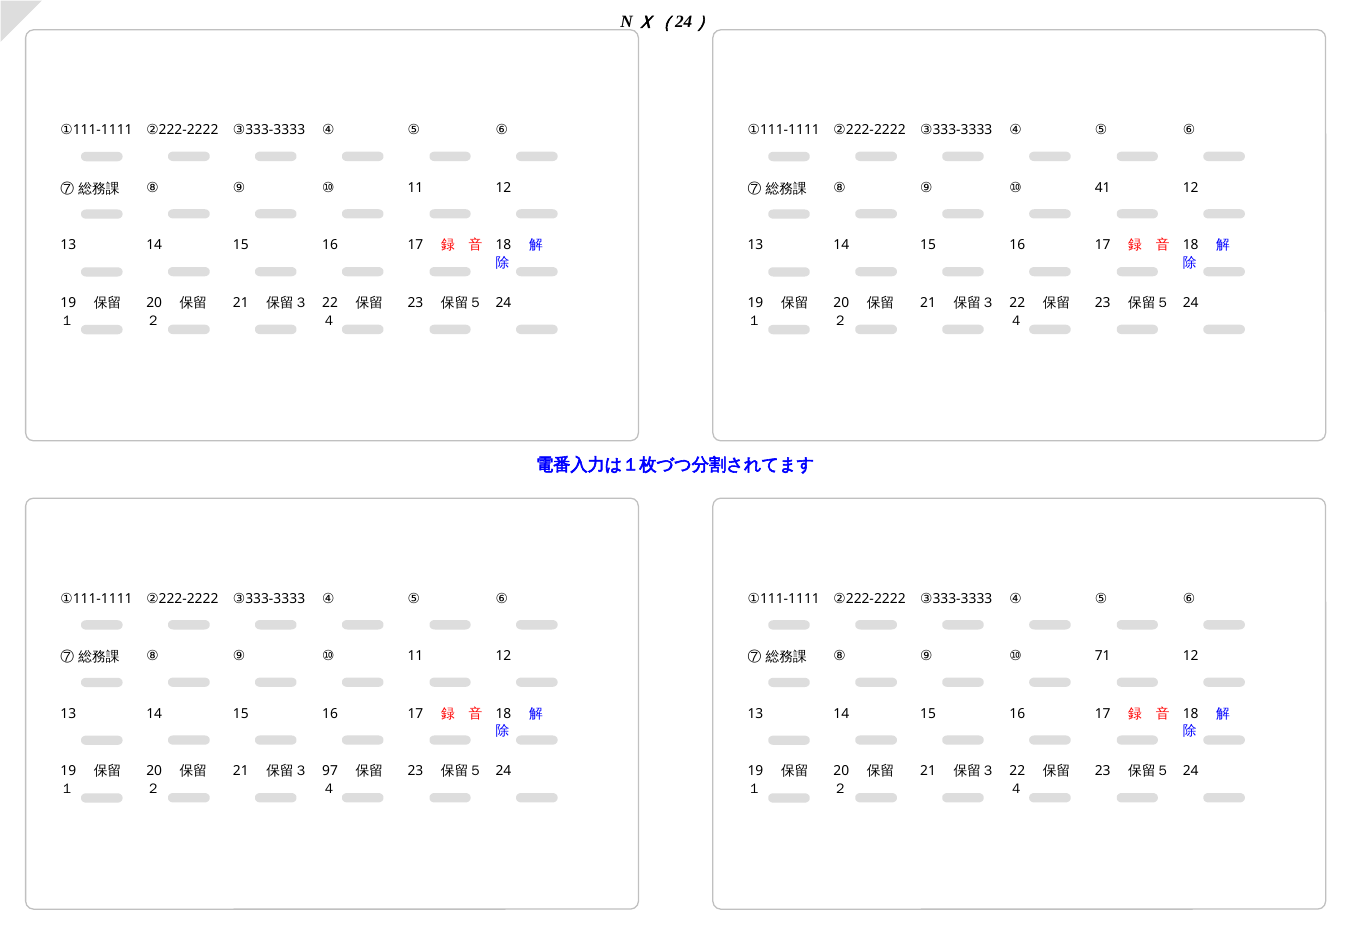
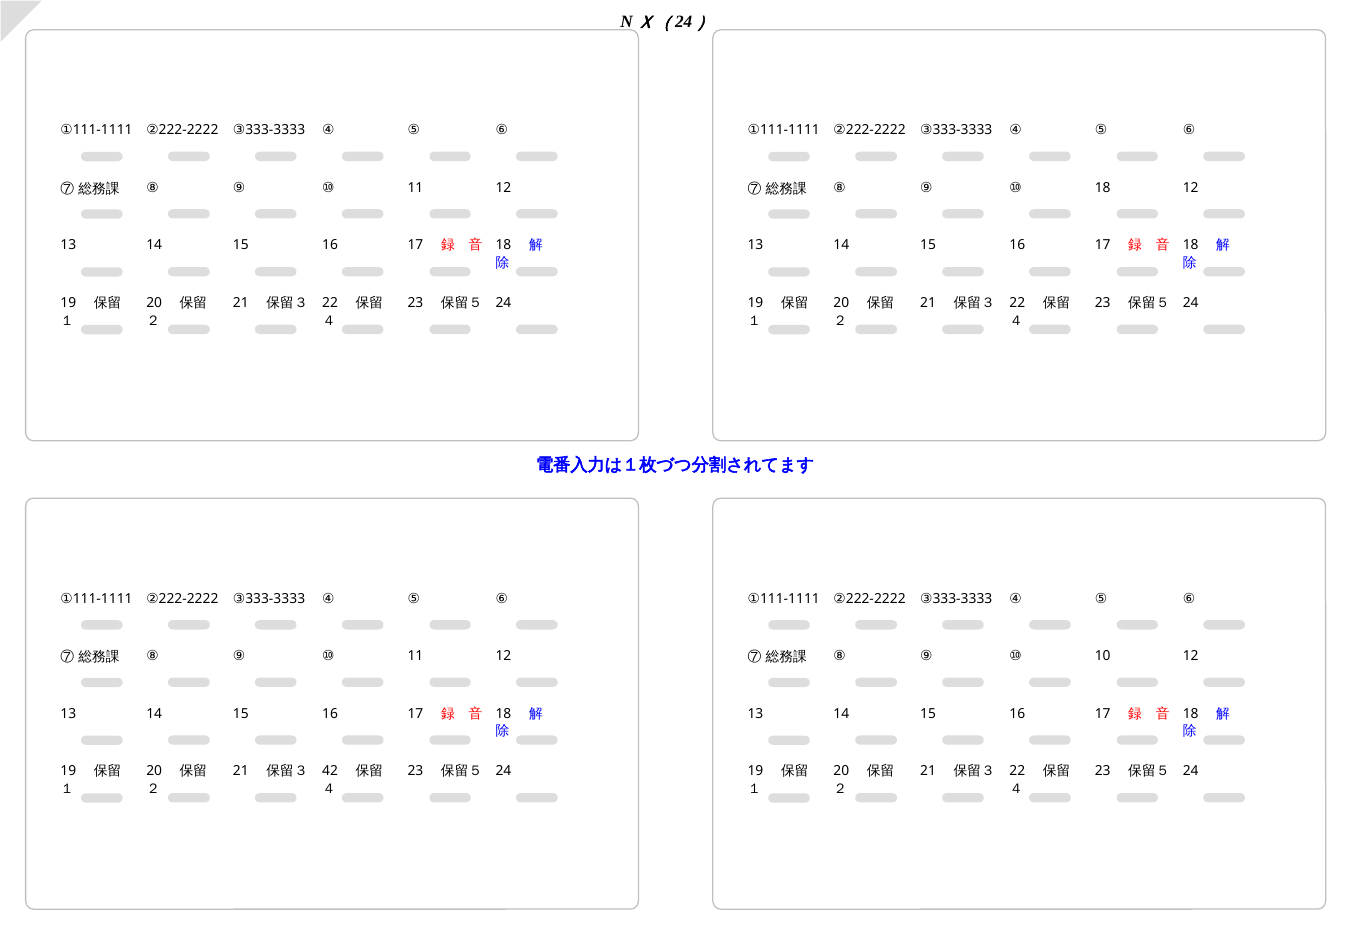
⑩ 41: 41 -> 18 (1103, 188)
71: 71 -> 10 (1103, 656)
97: 97 -> 42 (330, 771)
